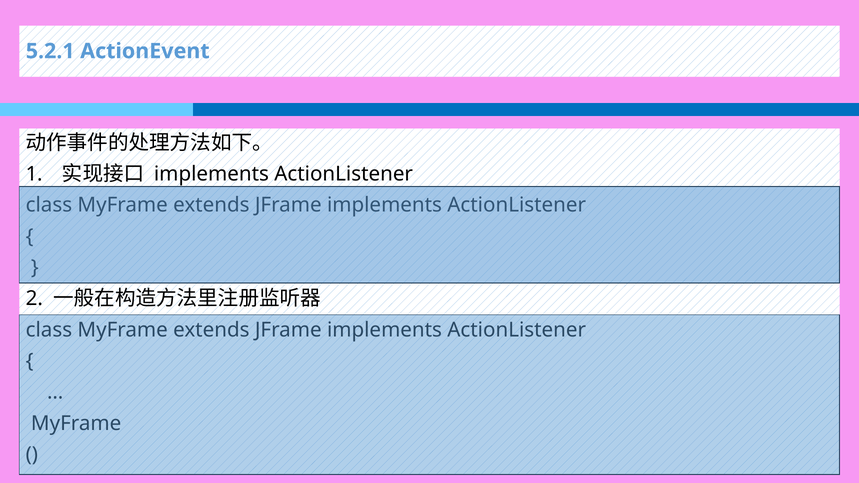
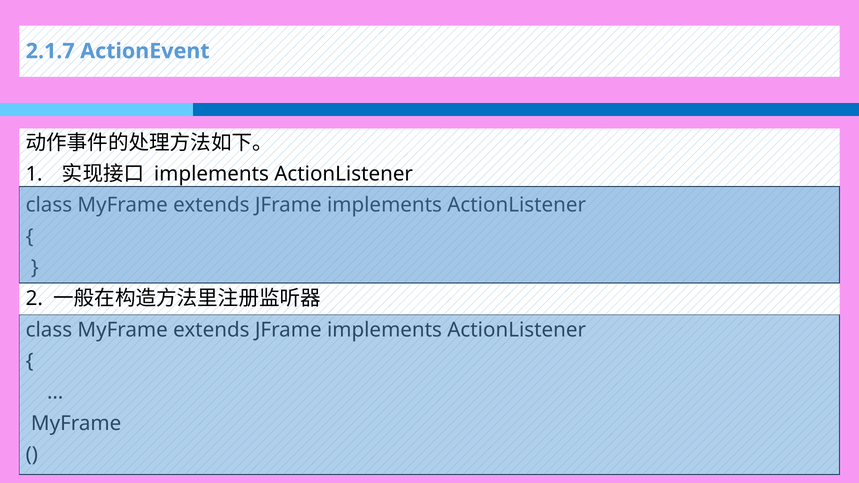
5.2.1: 5.2.1 -> 2.1.7 (50, 51)
